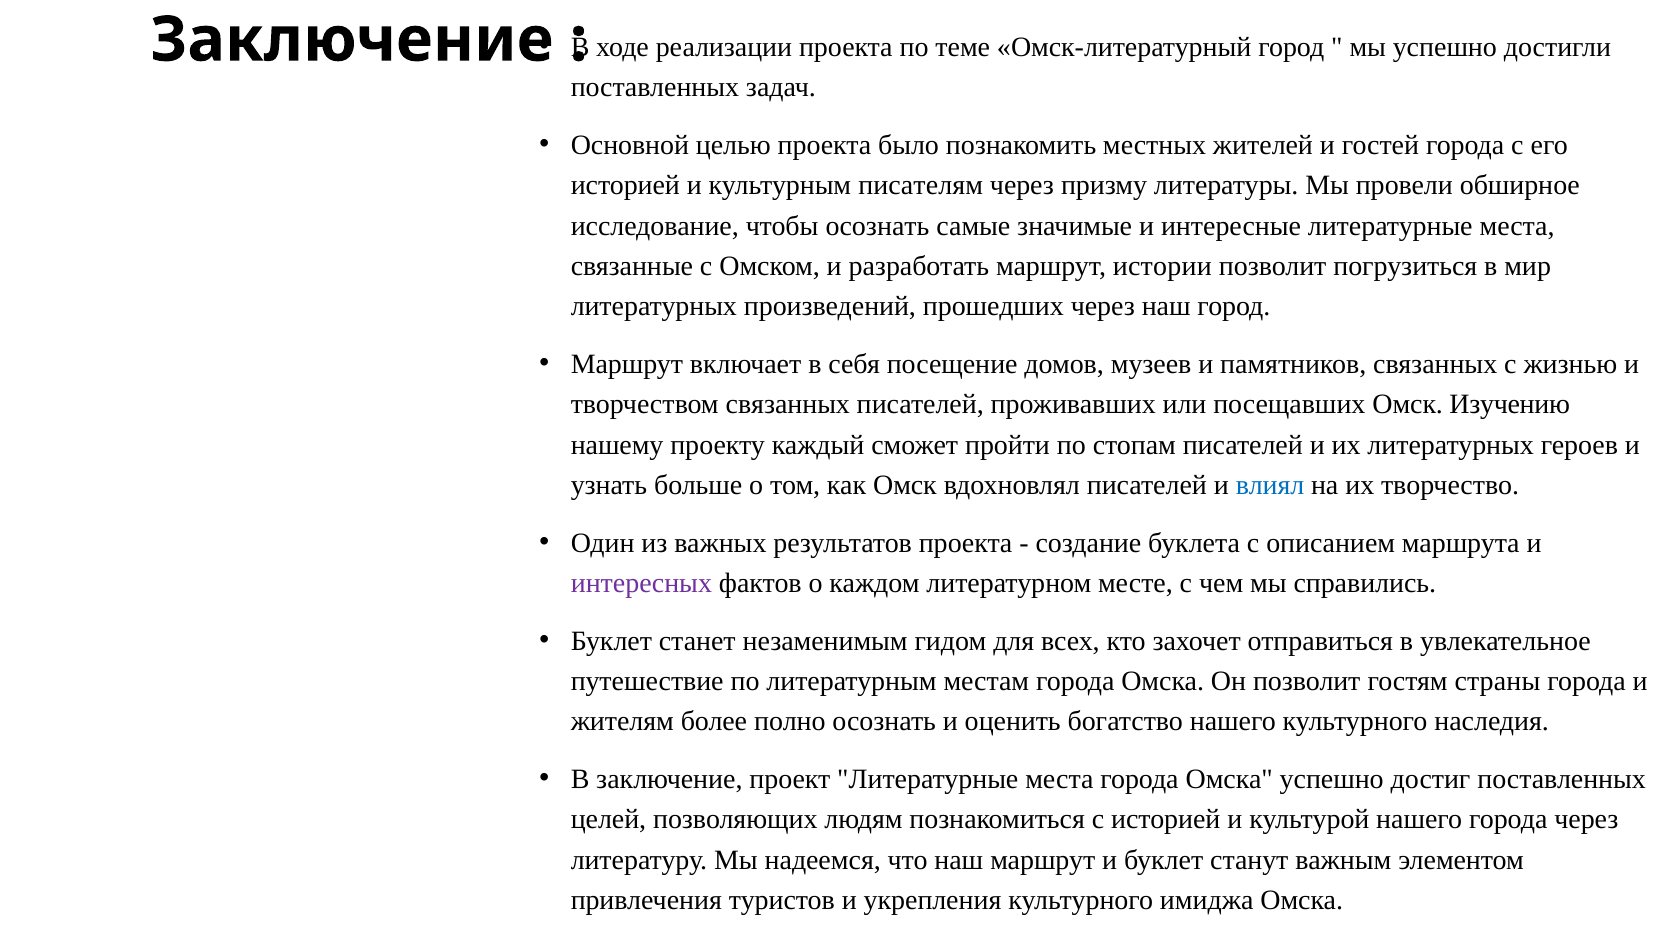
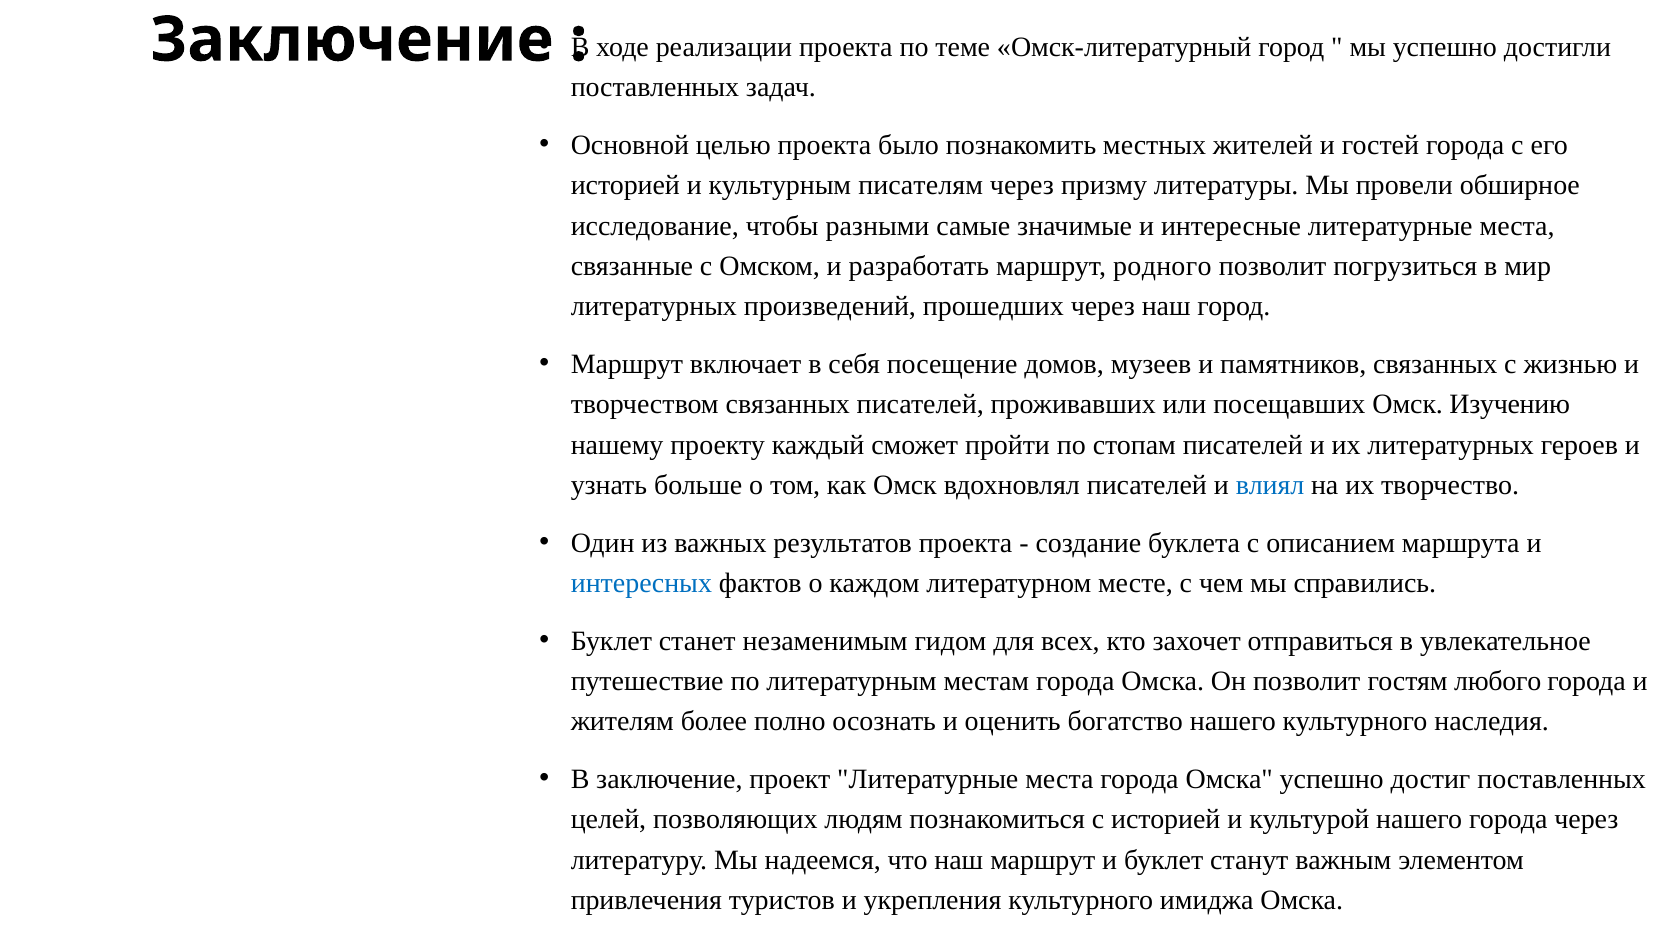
чтобы осознать: осознать -> разными (877, 226)
истории: истории -> родного (1162, 266)
интересных colour: purple -> blue (641, 583)
страны: страны -> любого (1498, 681)
